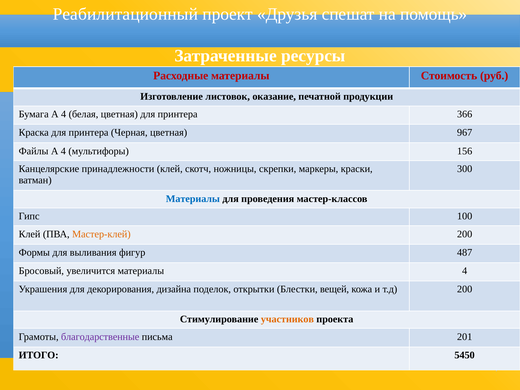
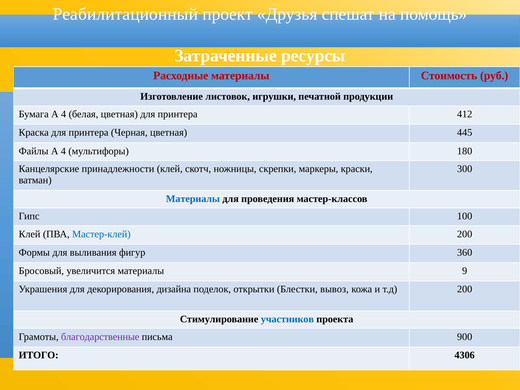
оказание: оказание -> игрушки (274, 97)
366: 366 -> 412 (465, 114)
967: 967 -> 445 (465, 133)
156: 156 -> 180 (465, 151)
Мастер-клей colour: orange -> blue (101, 234)
487: 487 -> 360 (465, 252)
материалы 4: 4 -> 9 (465, 271)
вещей: вещей -> вывоз (334, 289)
участников colour: orange -> blue (287, 319)
201: 201 -> 900 (465, 337)
5450: 5450 -> 4306 (465, 355)
